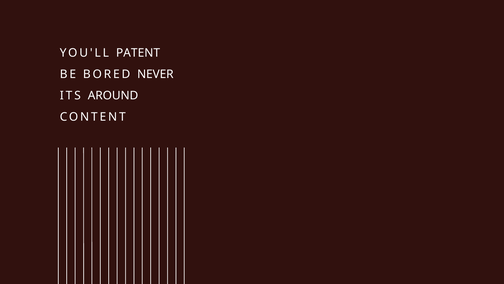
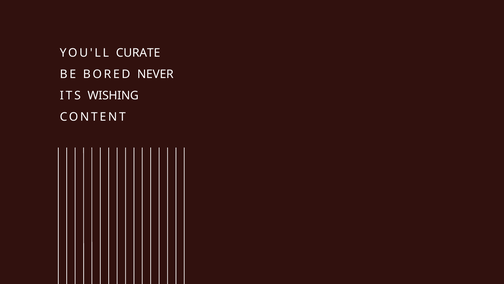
PATENT: PATENT -> CURATE (138, 53)
AROUND: AROUND -> WISHING (113, 95)
